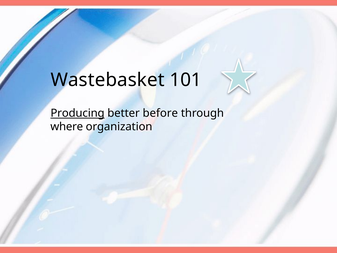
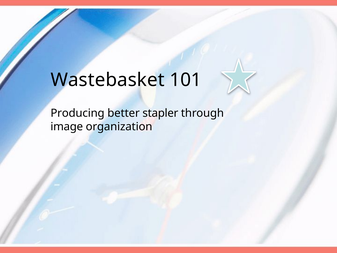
Producing underline: present -> none (78, 113)
before: before -> stapler (160, 113)
where: where -> image (67, 127)
